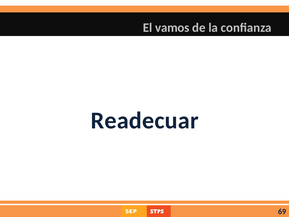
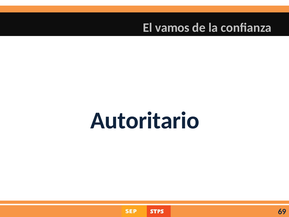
Readecuar: Readecuar -> Autoritario (145, 120)
